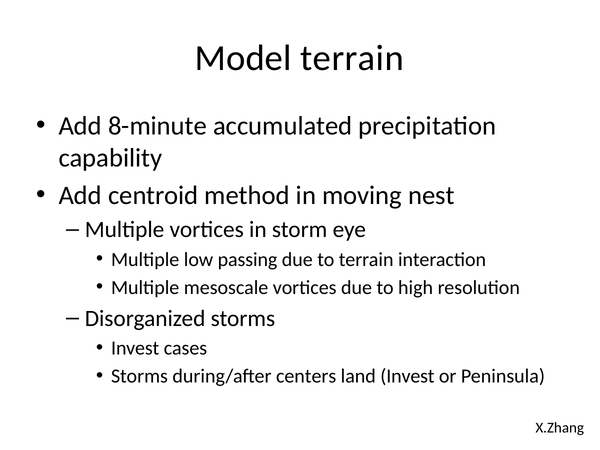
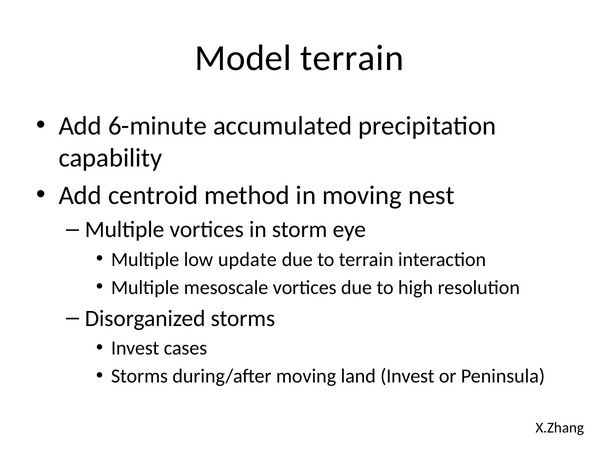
8-minute: 8-minute -> 6-minute (158, 126)
passing: passing -> update (247, 259)
during/after centers: centers -> moving (306, 376)
